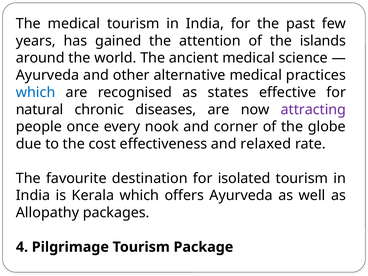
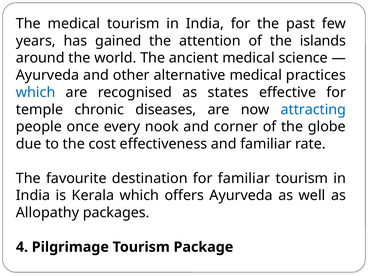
natural: natural -> temple (40, 110)
attracting colour: purple -> blue (313, 110)
and relaxed: relaxed -> familiar (266, 144)
for isolated: isolated -> familiar (244, 178)
